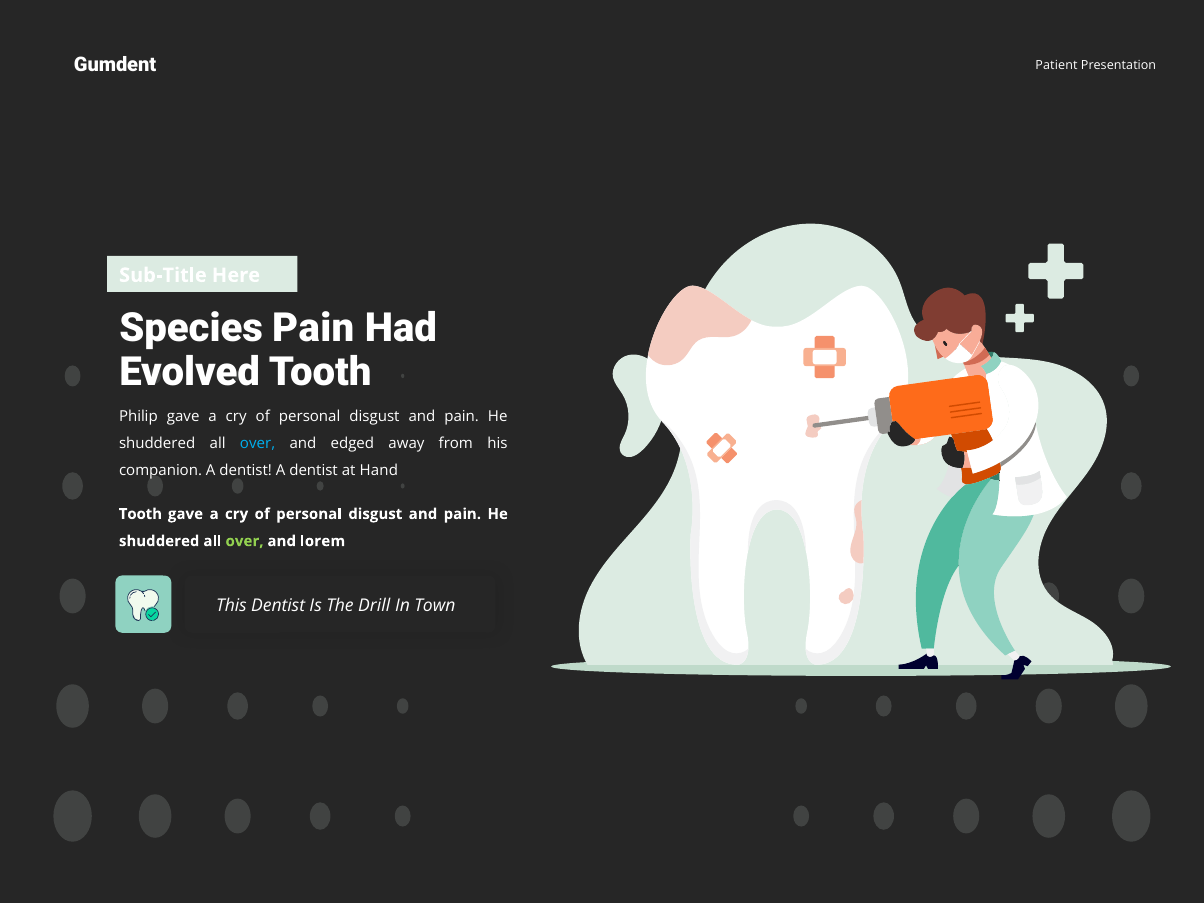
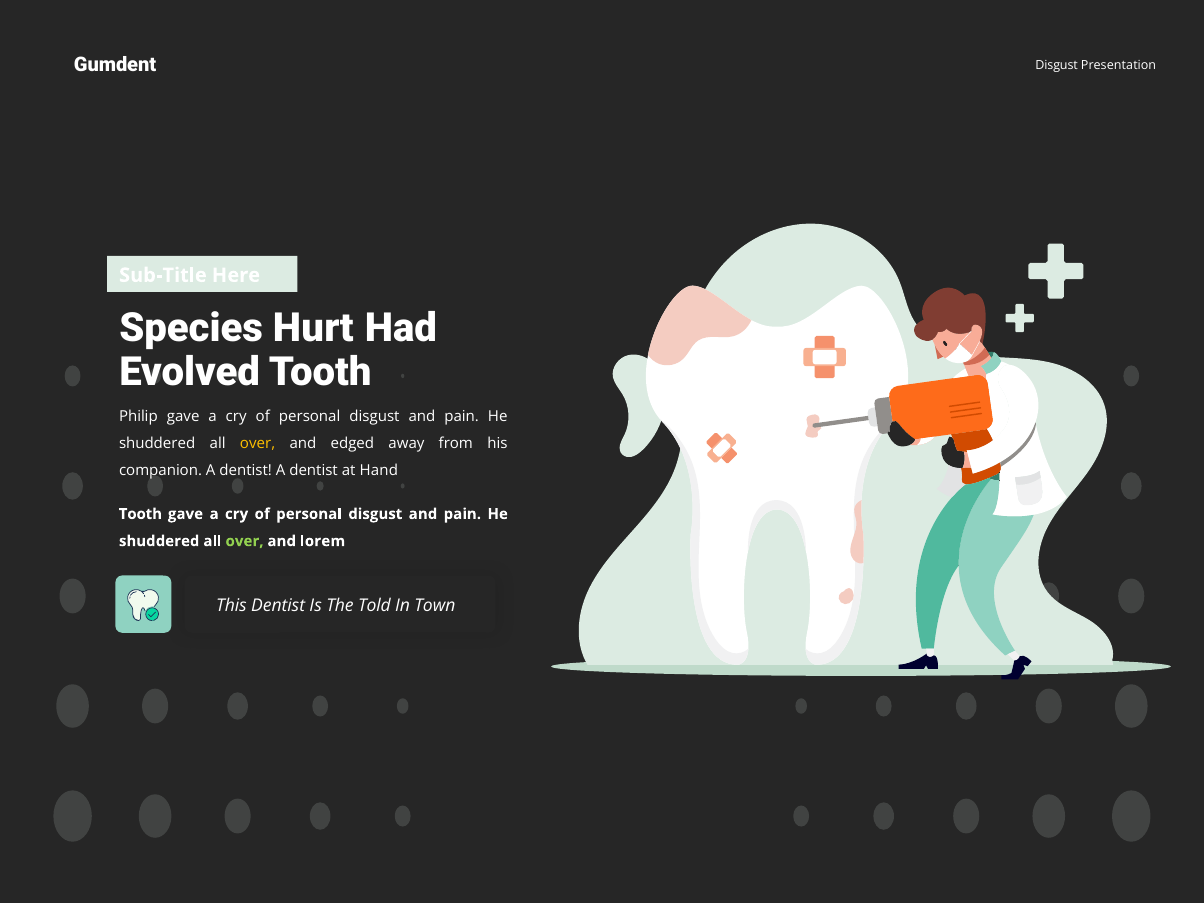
Patient: Patient -> Disgust (1057, 66)
Species Pain: Pain -> Hurt (313, 328)
over colour: light blue -> yellow (258, 444)
Drill: Drill -> Told (374, 606)
